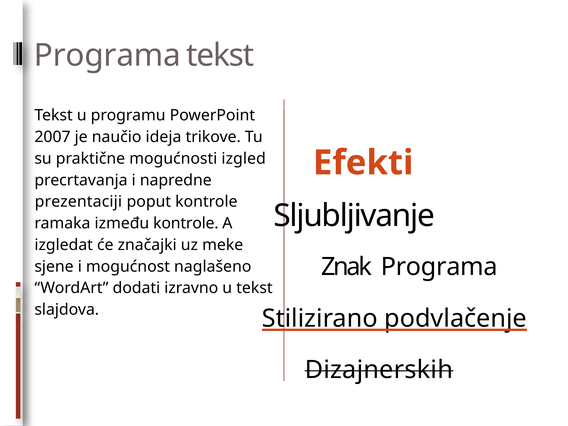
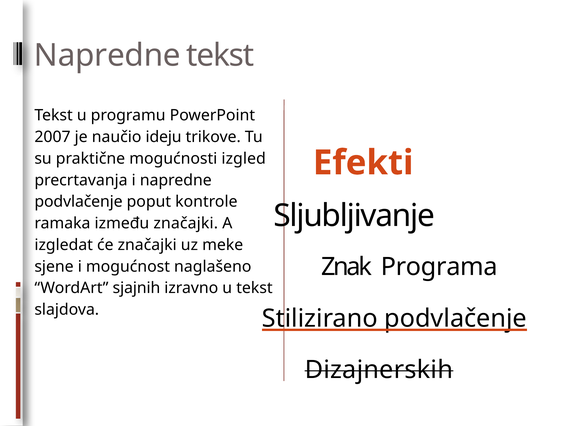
Programa: Programa -> Napredne (107, 55)
ideja: ideja -> ideju (164, 137)
prezentaciji: prezentaciji -> podvlačenje (79, 202)
između kontrole: kontrole -> značajki (186, 223)
dodati: dodati -> sjajnih (136, 288)
